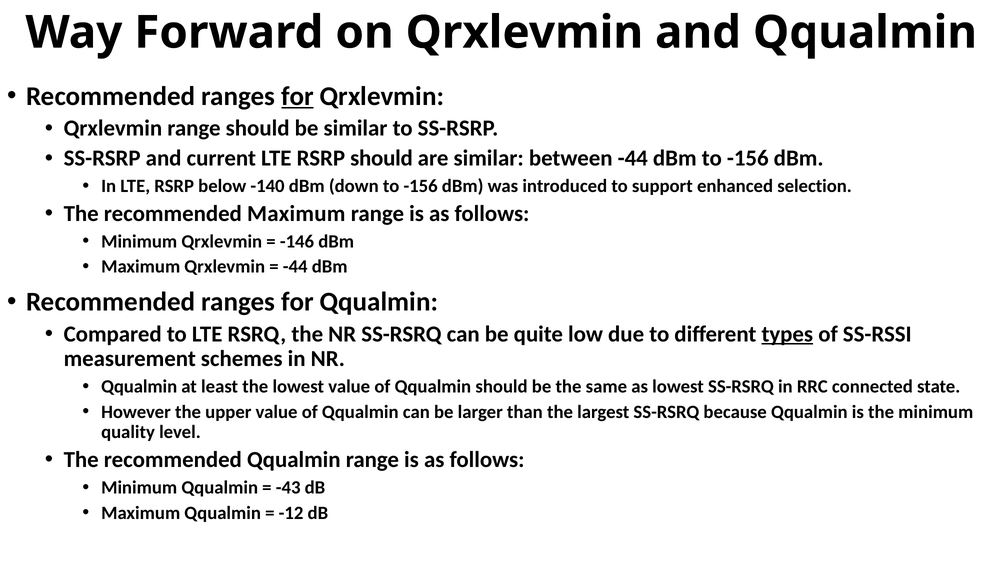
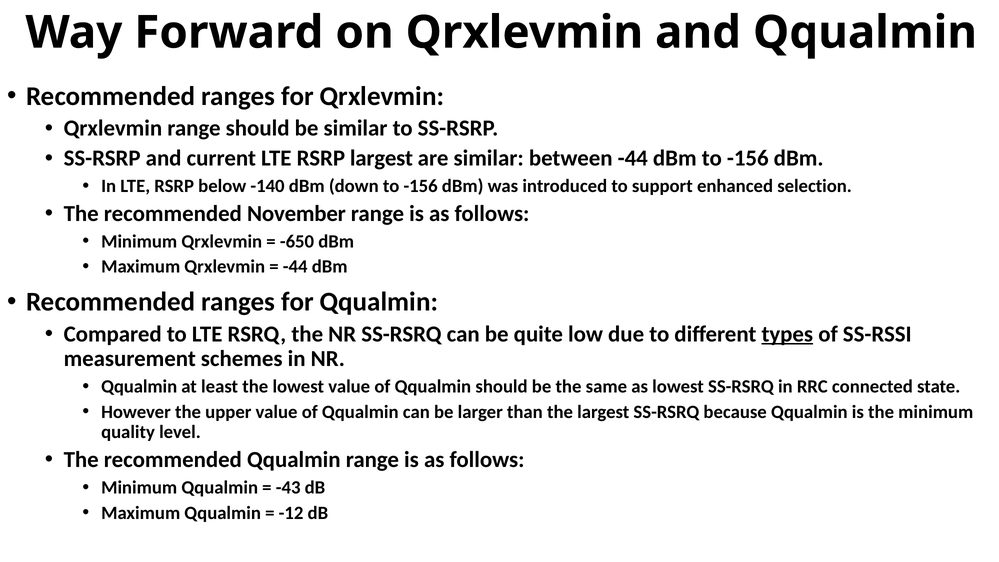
for underline: present -> none (298, 96)
RSRP should: should -> largest (382, 158)
recommended Maximum: Maximum -> November (296, 214)
-146: -146 -> -650 (297, 241)
